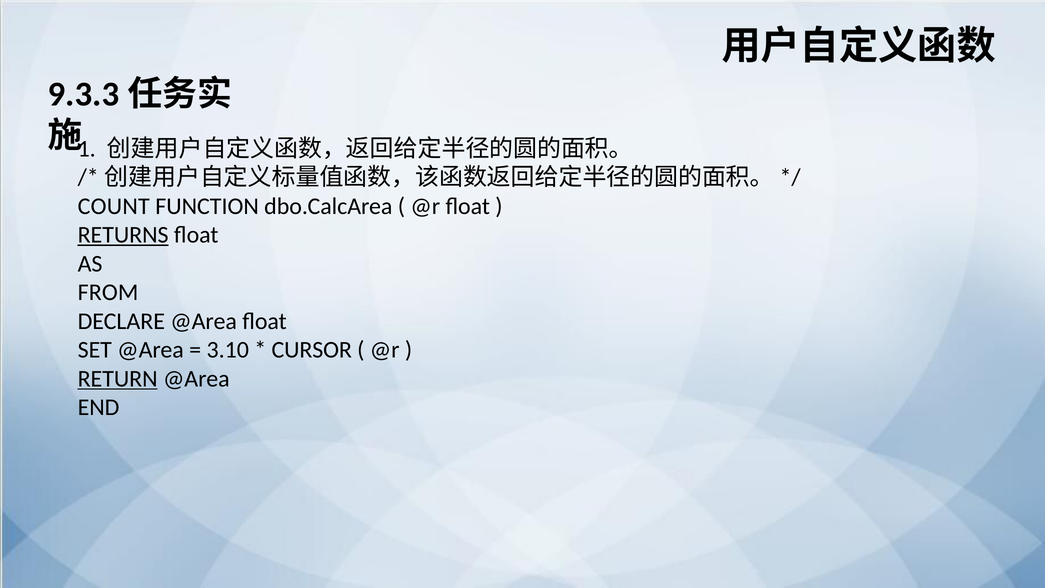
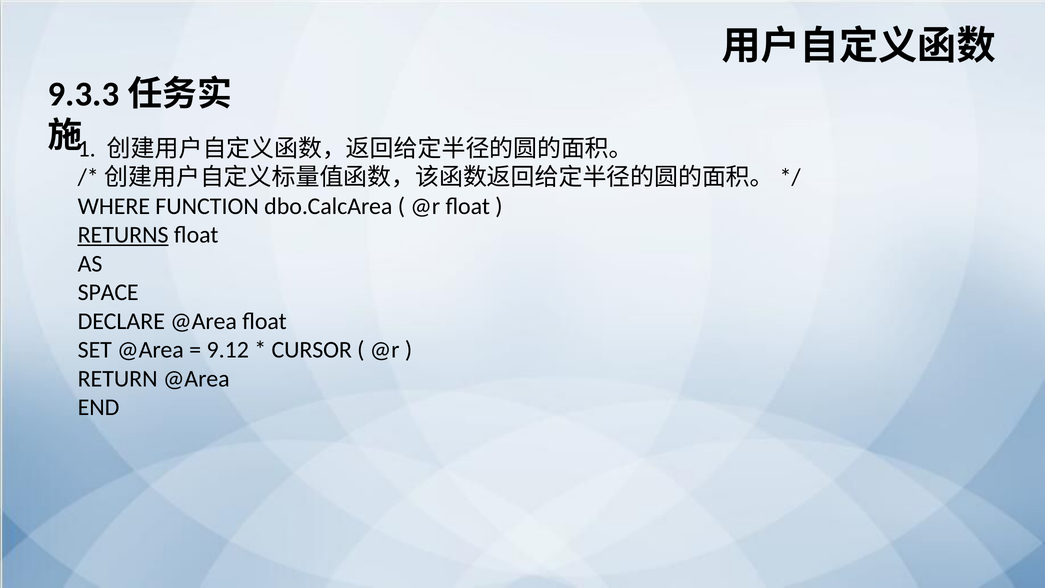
COUNT: COUNT -> WHERE (114, 206)
FROM: FROM -> SPACE (108, 292)
3.10: 3.10 -> 9.12 (228, 350)
RETURN underline: present -> none (118, 379)
